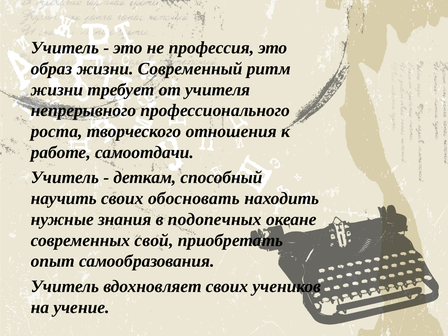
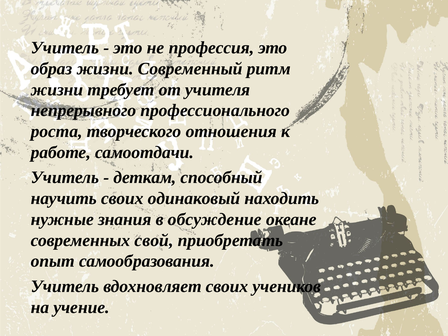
обосновать: обосновать -> одинаковый (194, 198)
подопечных: подопечных -> обсуждение (215, 219)
